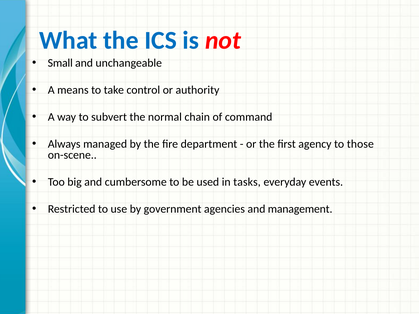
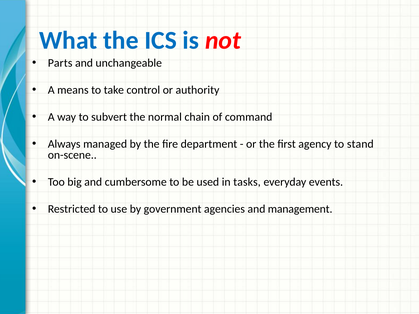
Small: Small -> Parts (60, 63)
those: those -> stand (360, 144)
